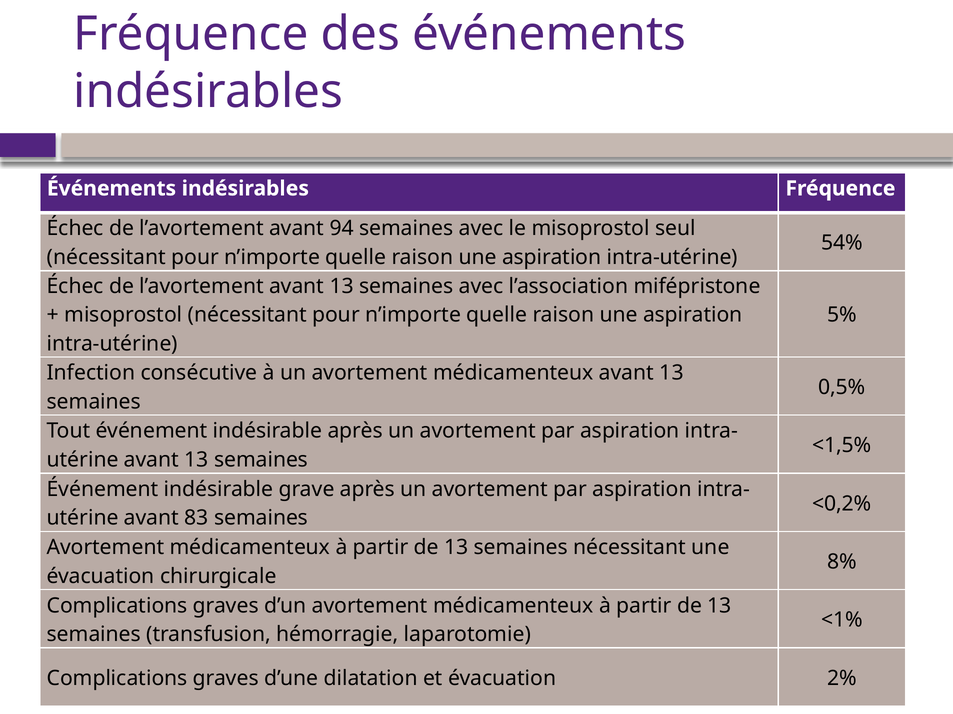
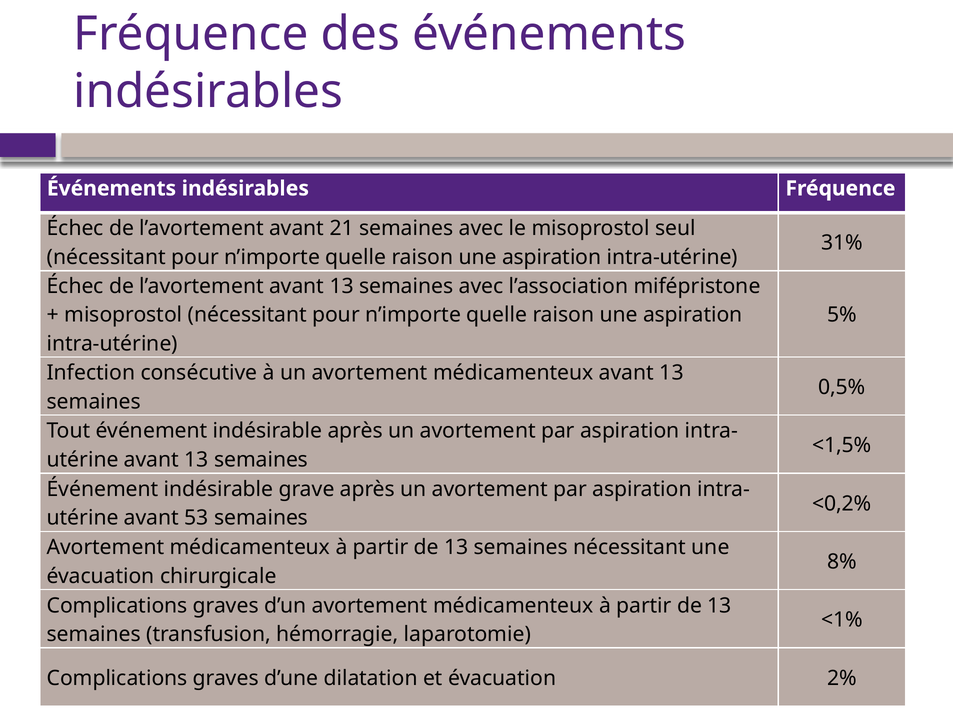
94: 94 -> 21 (342, 229)
54%: 54% -> 31% (842, 243)
83: 83 -> 53 (196, 518)
